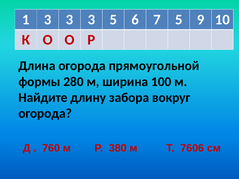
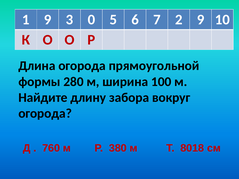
1 3: 3 -> 9 (48, 20)
3: 3 -> 0 (91, 20)
7 5: 5 -> 2 (179, 20)
7606: 7606 -> 8018 (192, 148)
